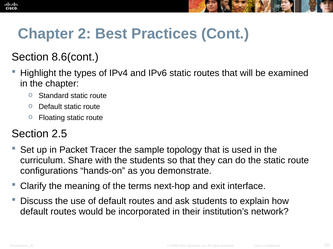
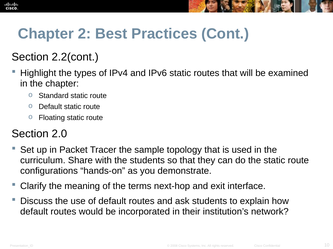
8.6(cont: 8.6(cont -> 2.2(cont (75, 57)
2.5: 2.5 -> 2.0 (59, 134)
